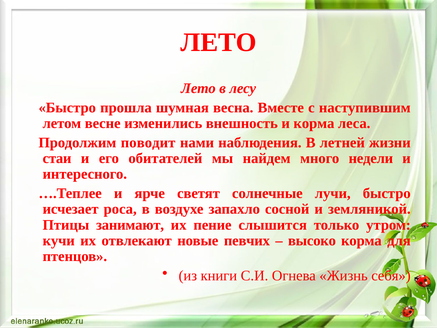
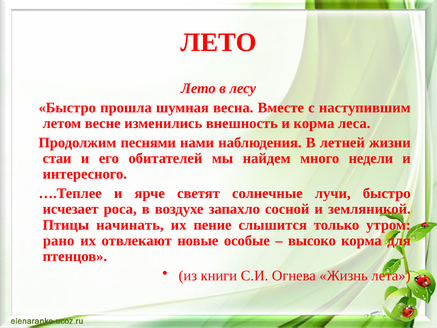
поводит: поводит -> песнями (148, 143)
занимают: занимают -> начинать (130, 225)
кучи: кучи -> рано (59, 240)
певчих: певчих -> особые (247, 240)
себя: себя -> лета (391, 275)
